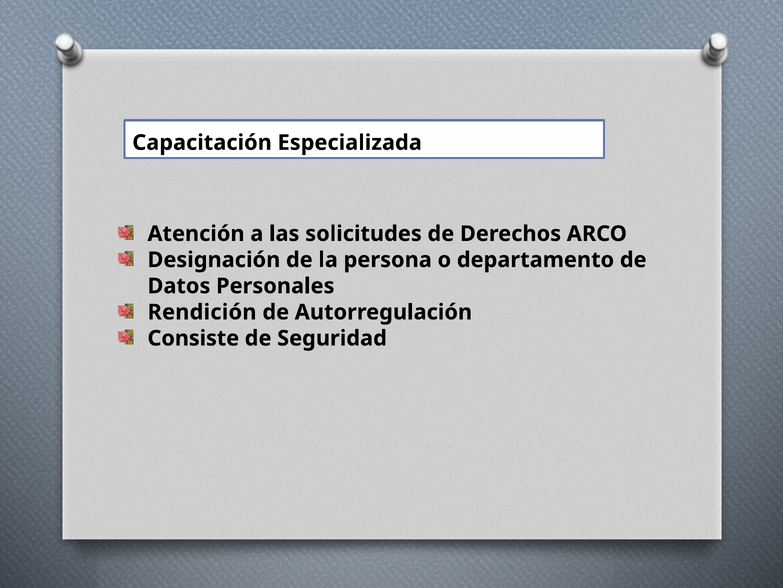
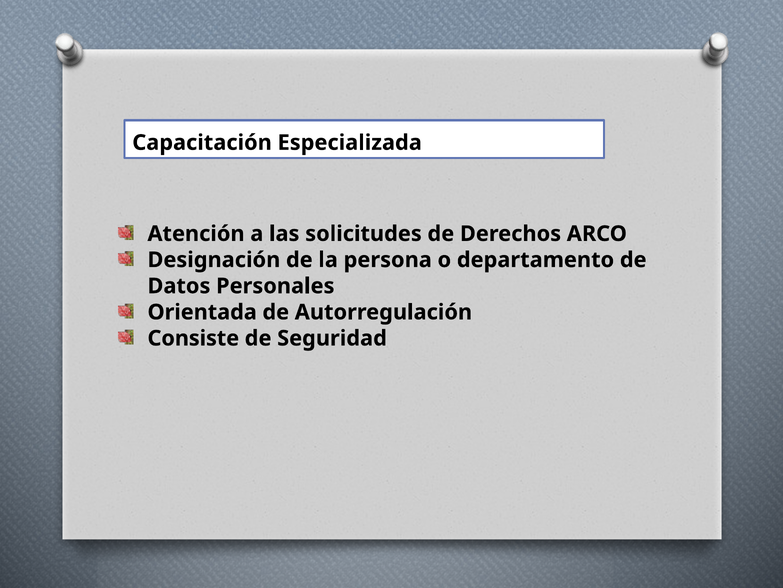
Rendición: Rendición -> Orientada (202, 312)
